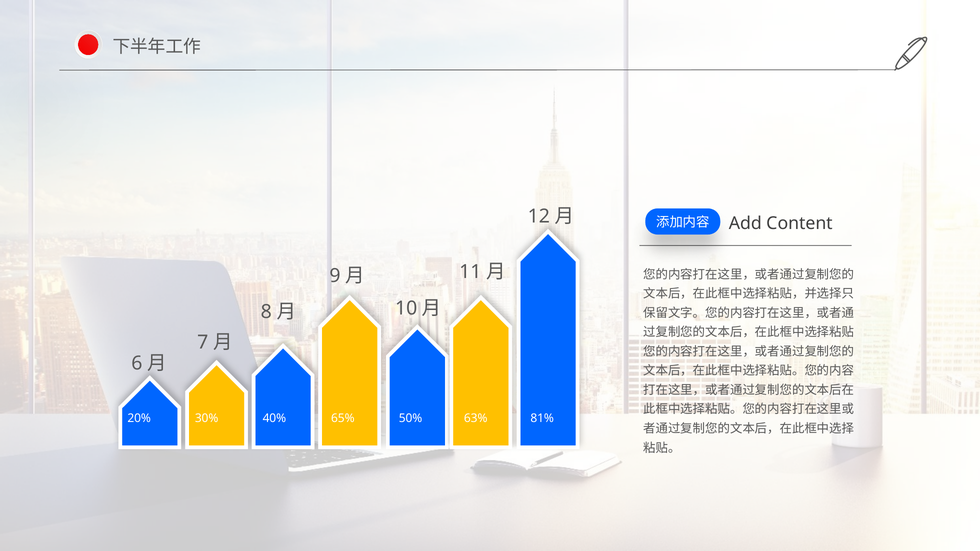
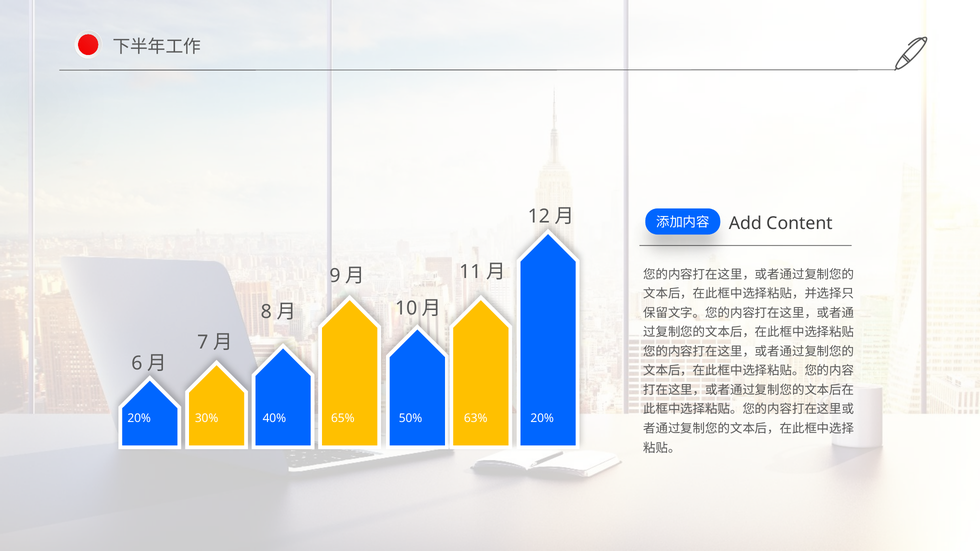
63% 81%: 81% -> 20% (542, 418)
